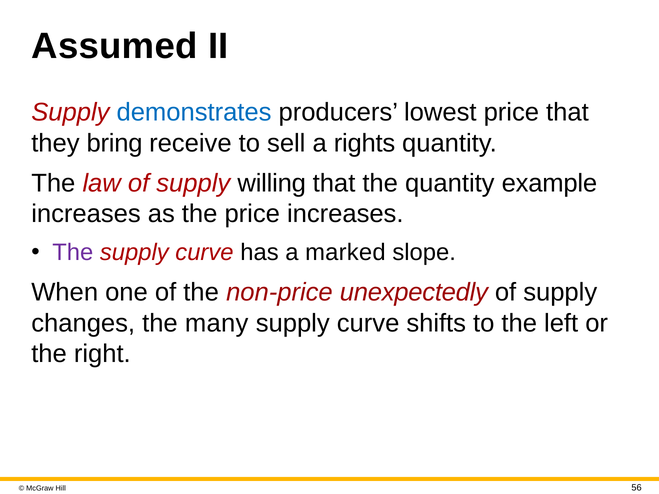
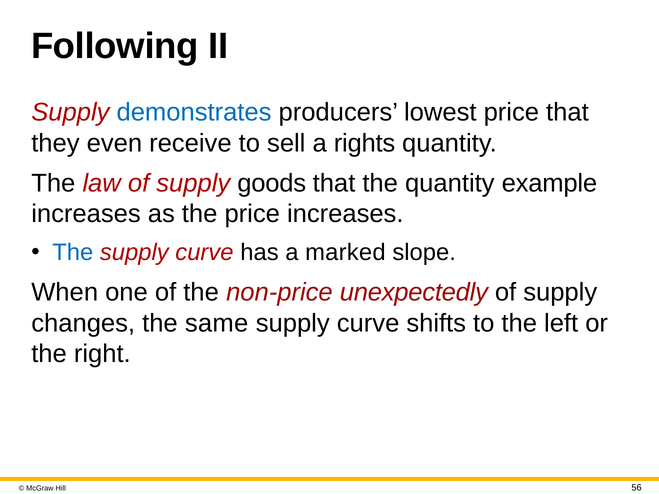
Assumed: Assumed -> Following (115, 46)
bring: bring -> even (114, 143)
willing: willing -> goods (272, 183)
The colour: purple -> blue (73, 253)
many: many -> same (217, 323)
